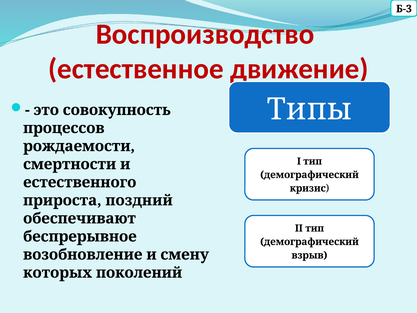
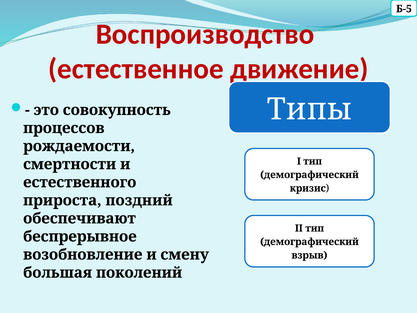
Б-3: Б-3 -> Б-5 (404, 9)
которых: которых -> большая (58, 272)
